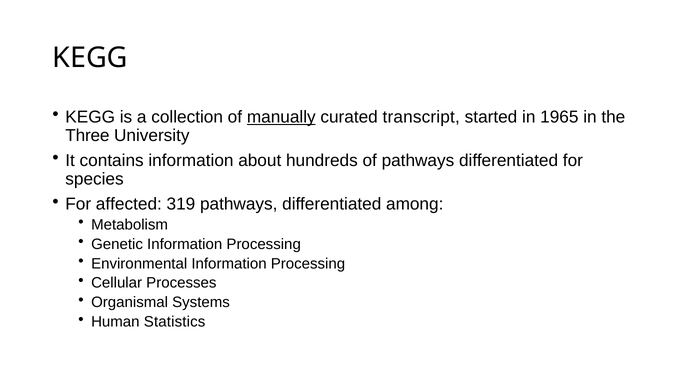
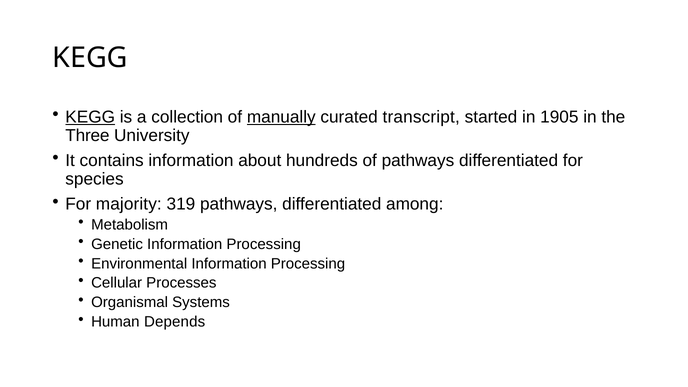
KEGG underline: none -> present (90, 117)
1965: 1965 -> 1905 (559, 117)
affected: affected -> majority (129, 204)
Statistics: Statistics -> Depends (175, 322)
